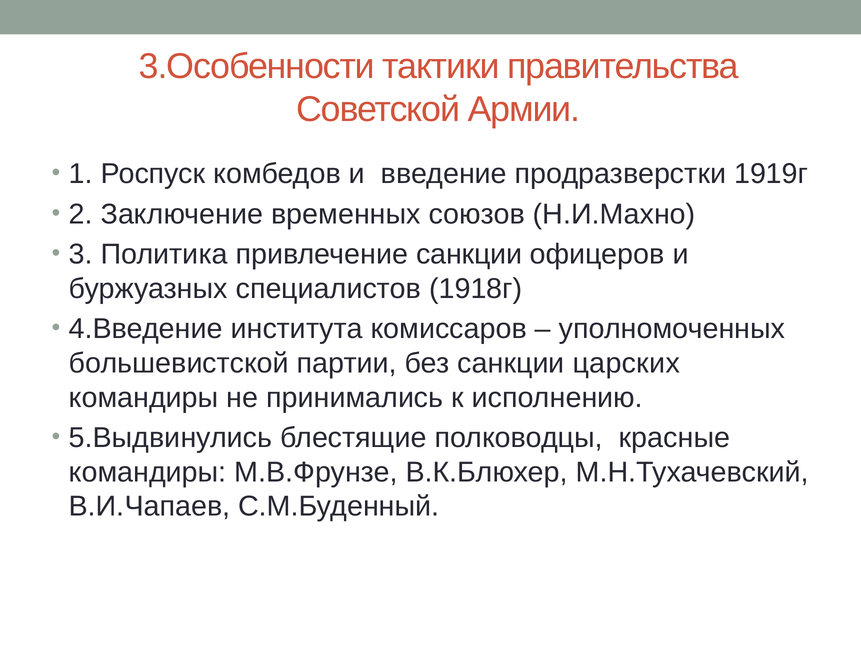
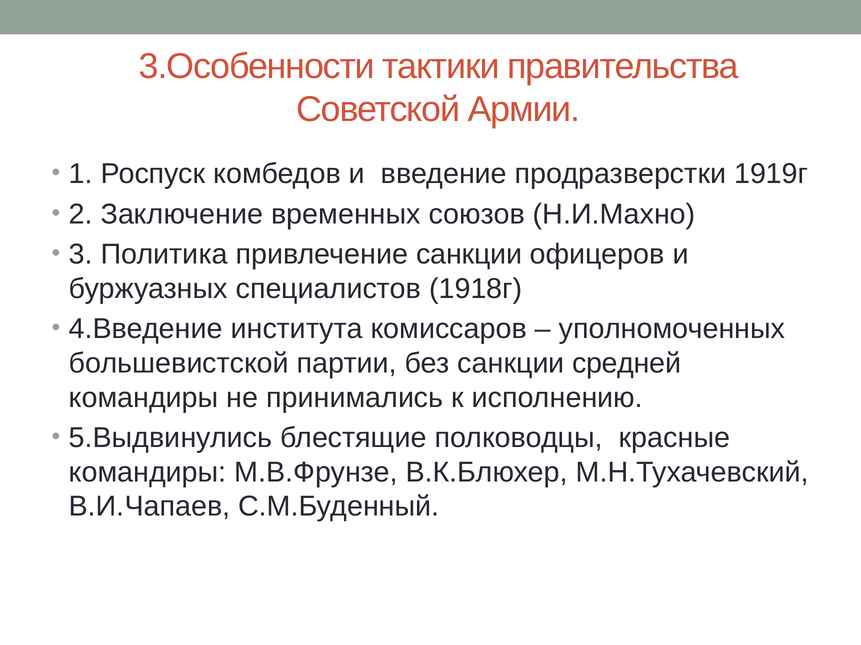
царских: царских -> средней (627, 364)
